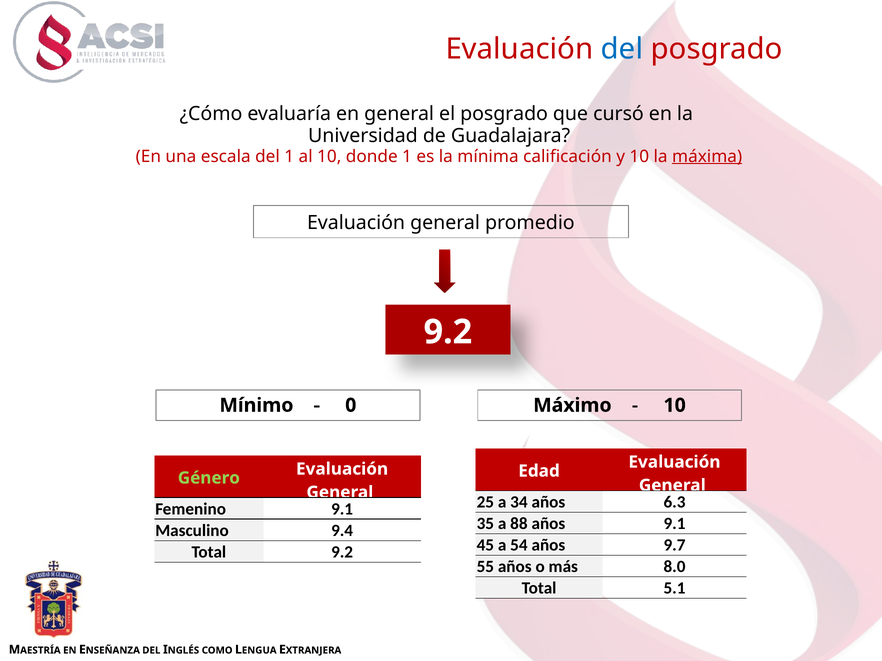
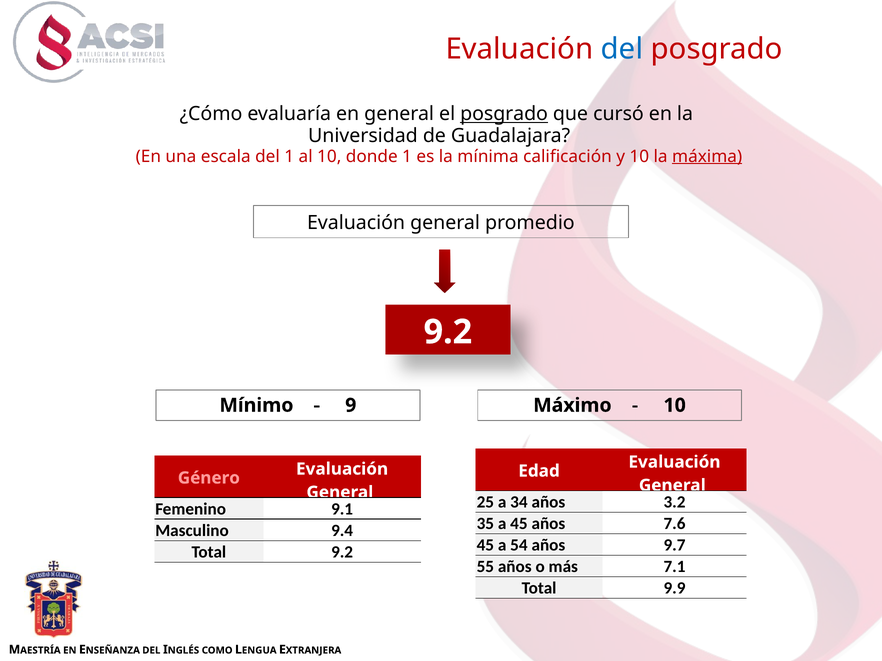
posgrado underline: none -> present (504, 114)
0: 0 -> 9 (351, 406)
Género colour: light green -> pink (209, 478)
6.3: 6.3 -> 3.2 (675, 502)
a 88: 88 -> 45 (519, 524)
años 9.1: 9.1 -> 7.6 (675, 524)
8.0: 8.0 -> 7.1 (675, 567)
5.1: 5.1 -> 9.9 (675, 589)
